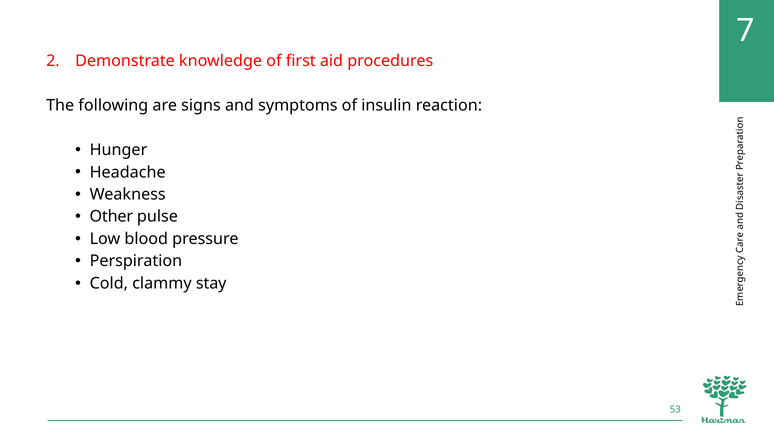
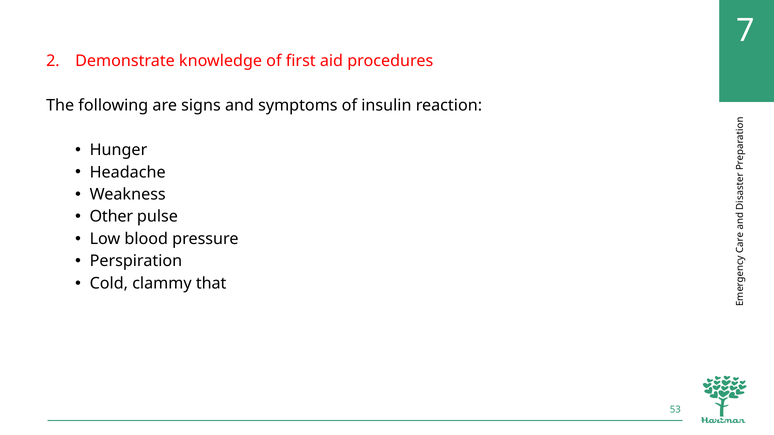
stay: stay -> that (211, 284)
